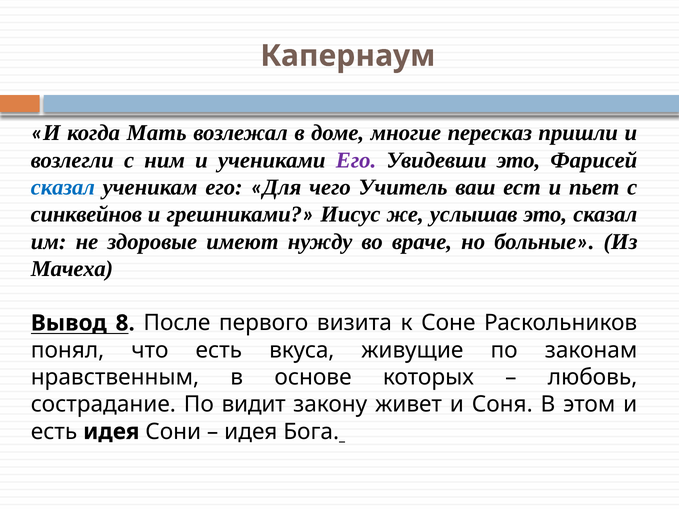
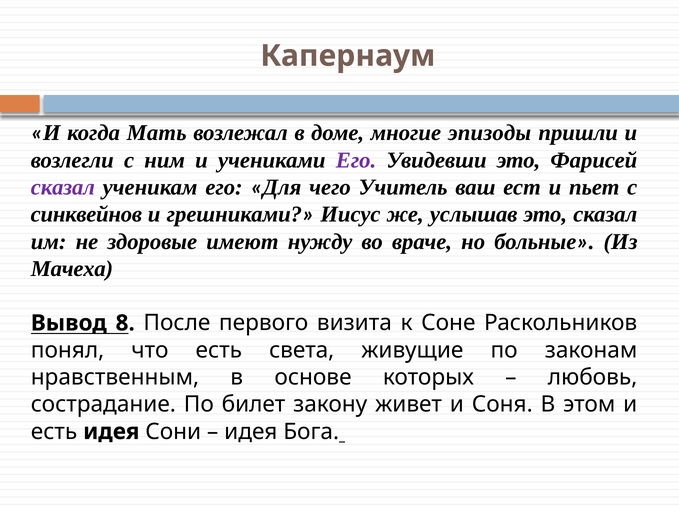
пересказ: пересказ -> эпизоды (490, 133)
сказал colour: blue -> purple (63, 187)
вкуса: вкуса -> света (302, 350)
видит: видит -> билет (254, 405)
